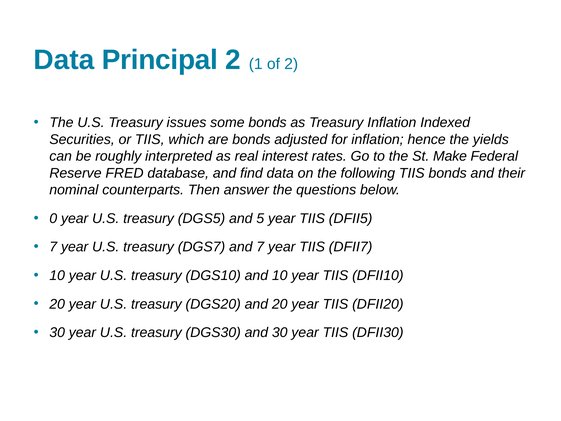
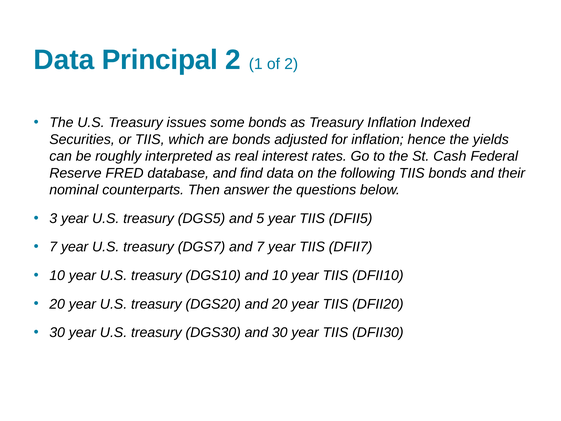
Make: Make -> Cash (450, 156)
0: 0 -> 3 (53, 218)
